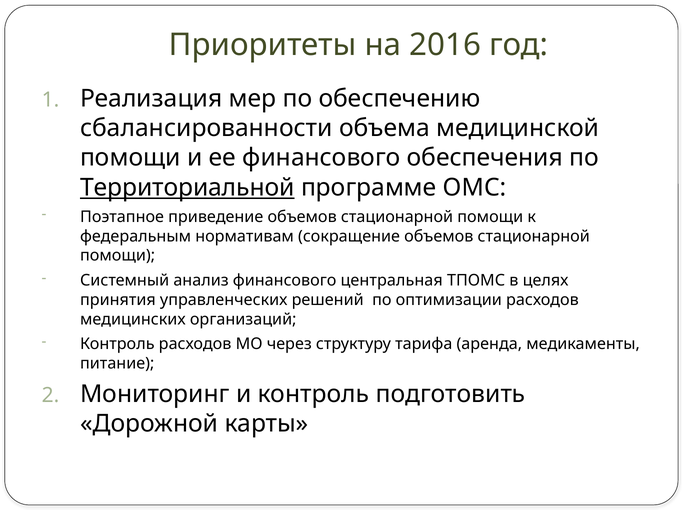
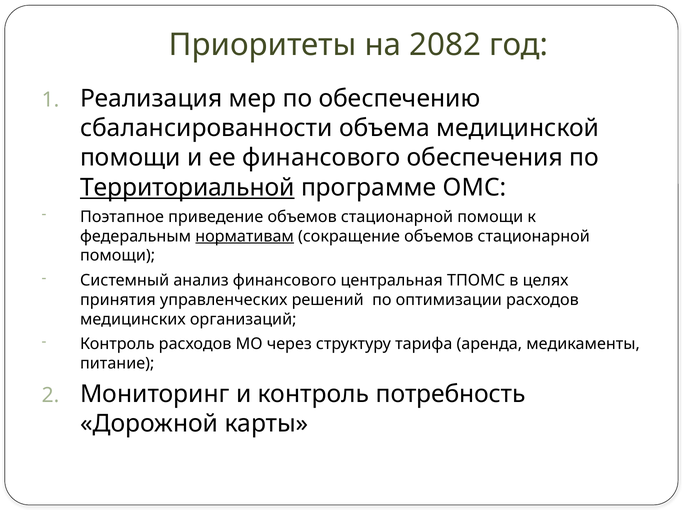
2016: 2016 -> 2082 (445, 45)
нормативам underline: none -> present (245, 236)
подготовить: подготовить -> потребность (451, 394)
